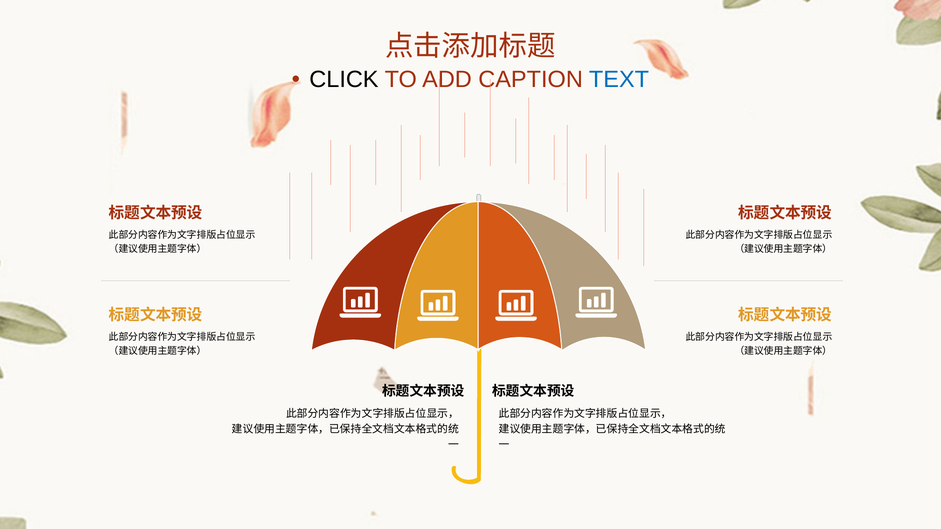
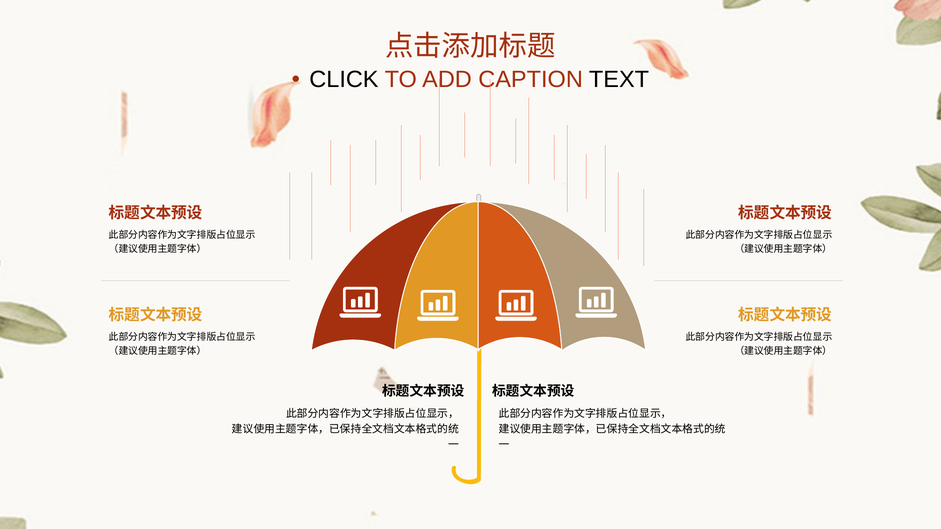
TEXT colour: blue -> black (619, 80)
